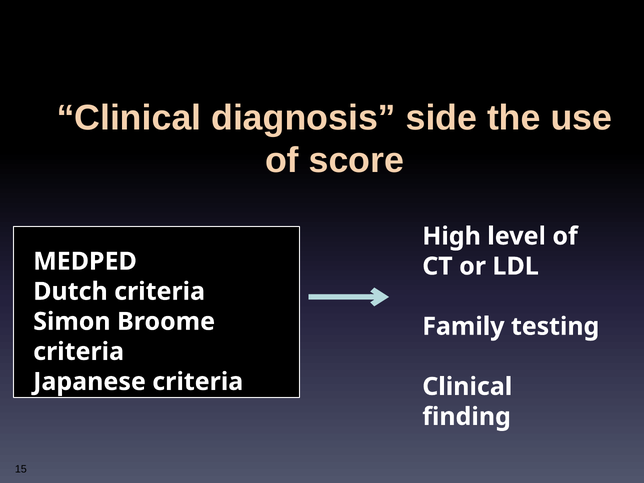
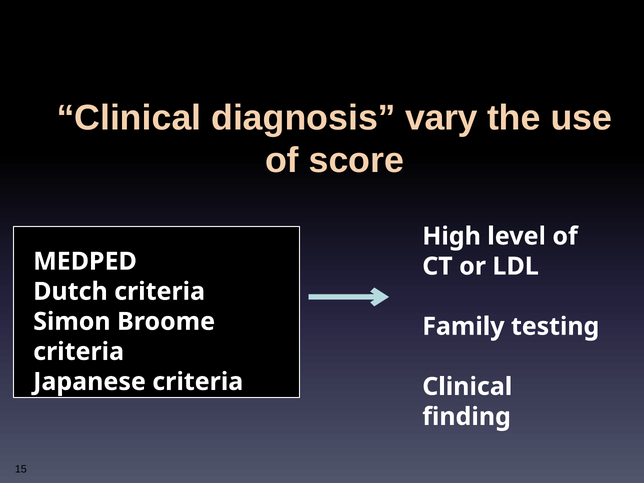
side: side -> vary (442, 118)
